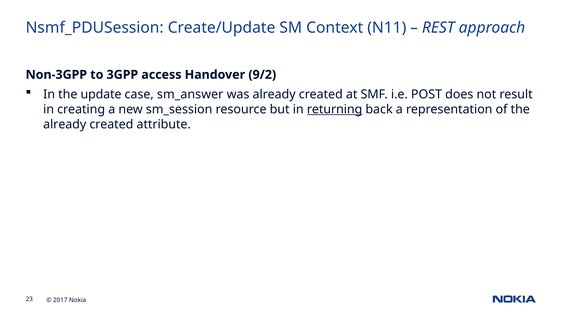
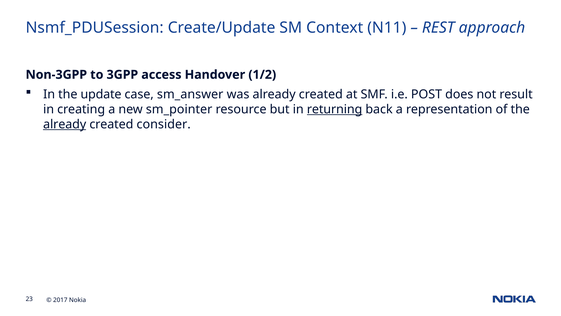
9/2: 9/2 -> 1/2 (262, 75)
sm_session: sm_session -> sm_pointer (179, 109)
already underline: none -> present (65, 124)
attribute: attribute -> consider (164, 124)
